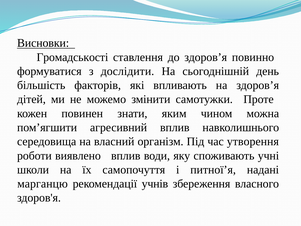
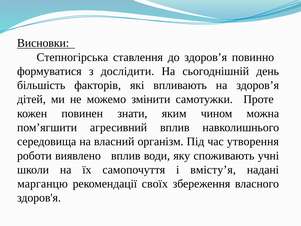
Громадськості: Громадськості -> Степногірська (72, 57)
питної’я: питної’я -> вмісту’я (213, 170)
учнів: учнів -> своїх (155, 184)
